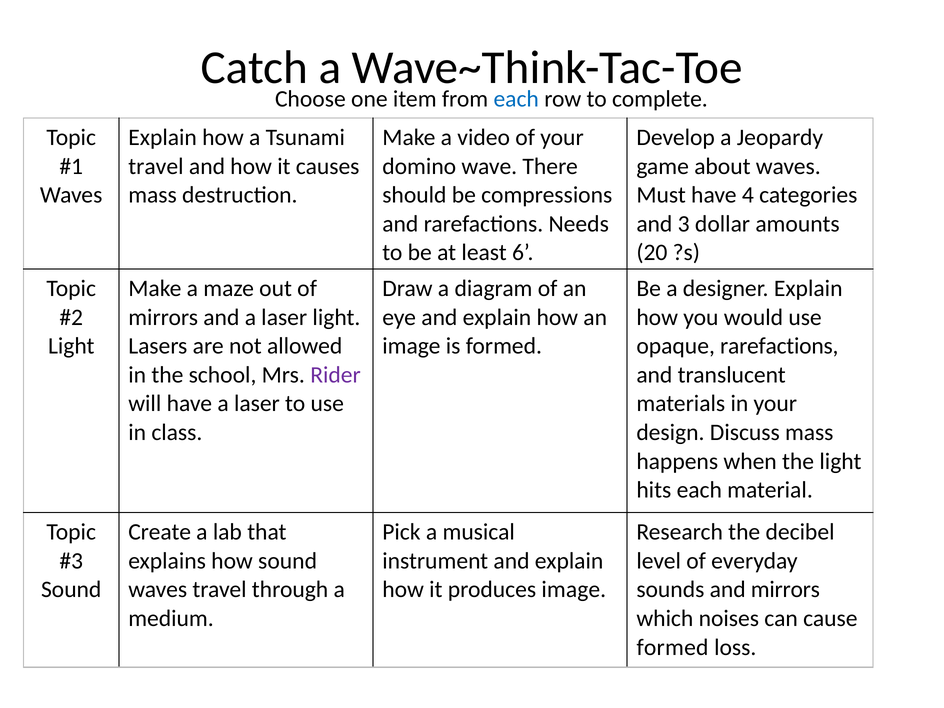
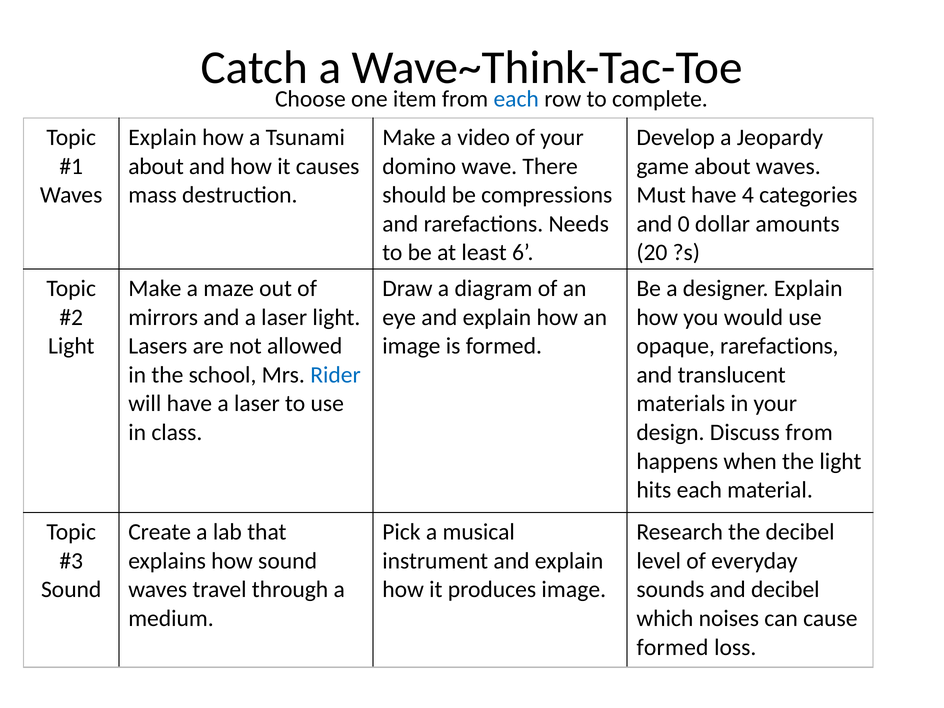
travel: travel -> about (156, 166)
3: 3 -> 0 (684, 224)
Rider colour: purple -> blue (336, 375)
Discuss mass: mass -> from (809, 433)
and mirrors: mirrors -> decibel (785, 590)
